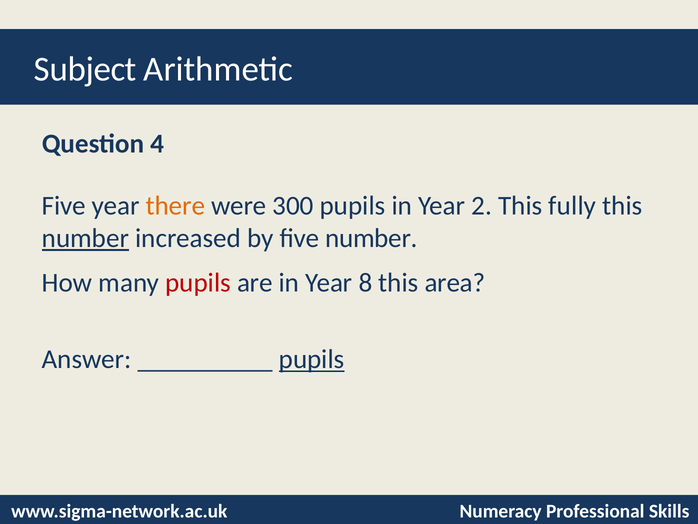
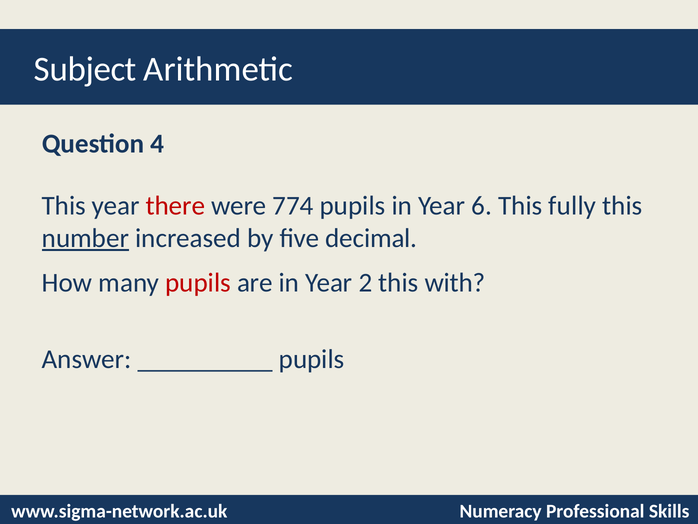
Five: Five -> This (64, 205)
there colour: orange -> red (175, 205)
300: 300 -> 774 (293, 205)
2: 2 -> 6 (482, 205)
five number: number -> decimal (371, 238)
8: 8 -> 2 (365, 282)
area: area -> with (455, 282)
pupils underline: present -> none (312, 359)
